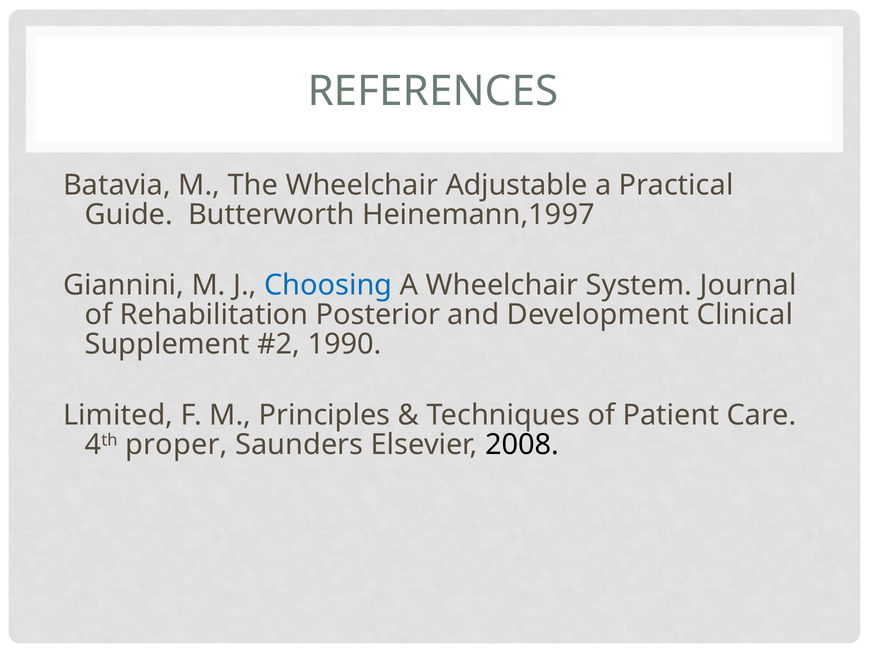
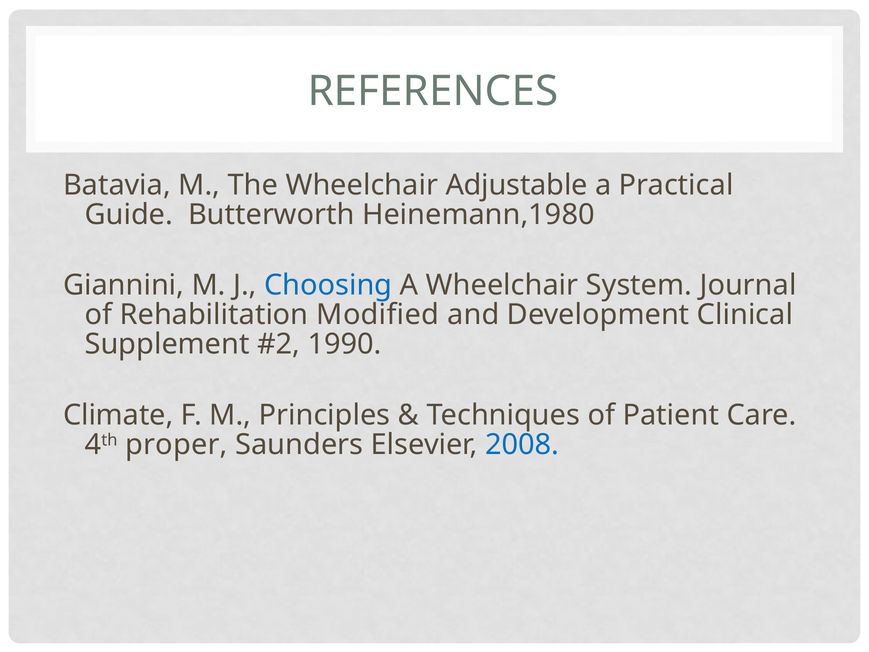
Heinemann,1997: Heinemann,1997 -> Heinemann,1980 (478, 215)
Posterior: Posterior -> Modified (378, 315)
Limited: Limited -> Climate (118, 415)
2008 colour: black -> blue (522, 445)
